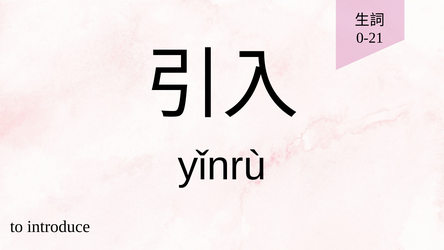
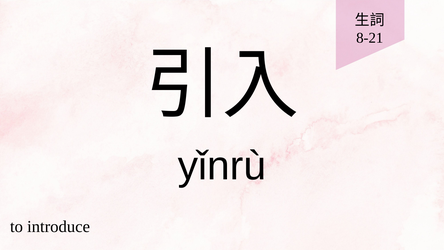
0-21: 0-21 -> 8-21 (370, 38)
